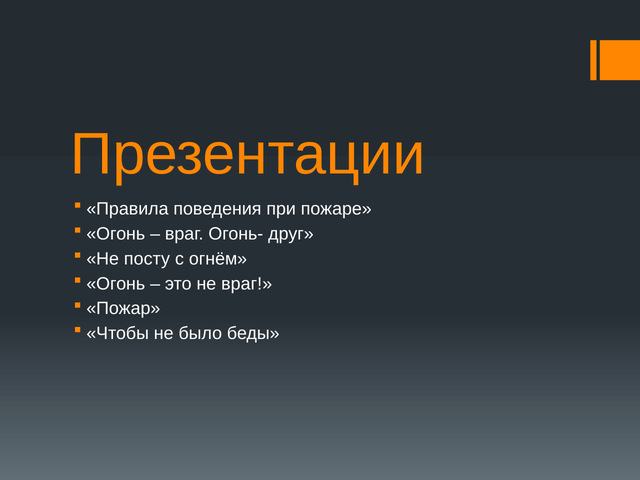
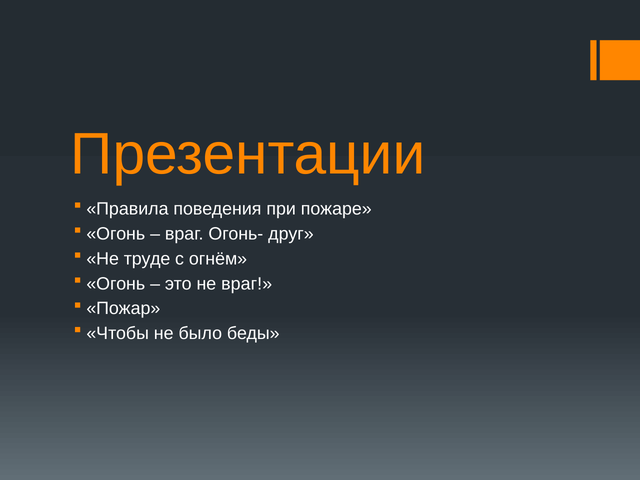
посту: посту -> труде (147, 259)
